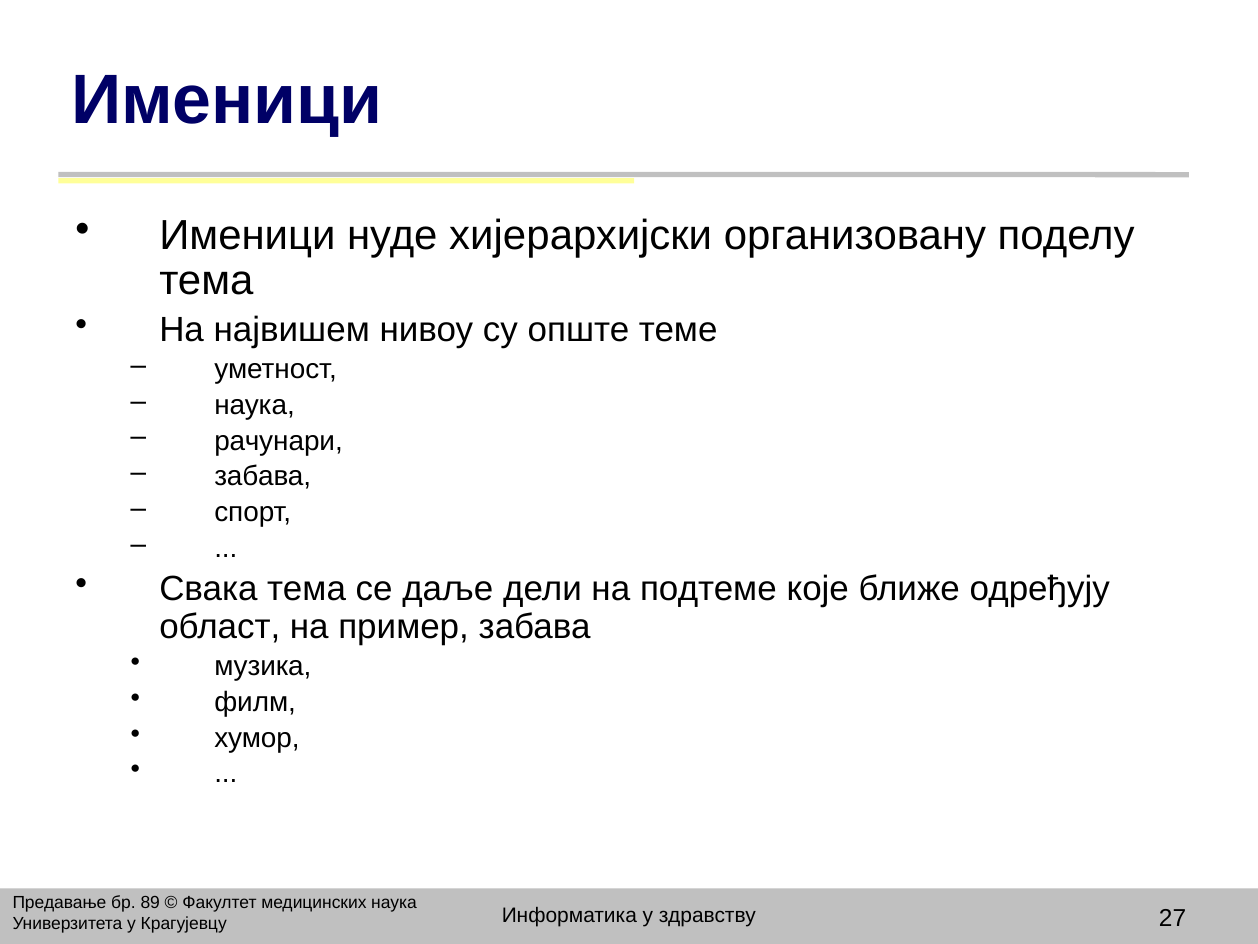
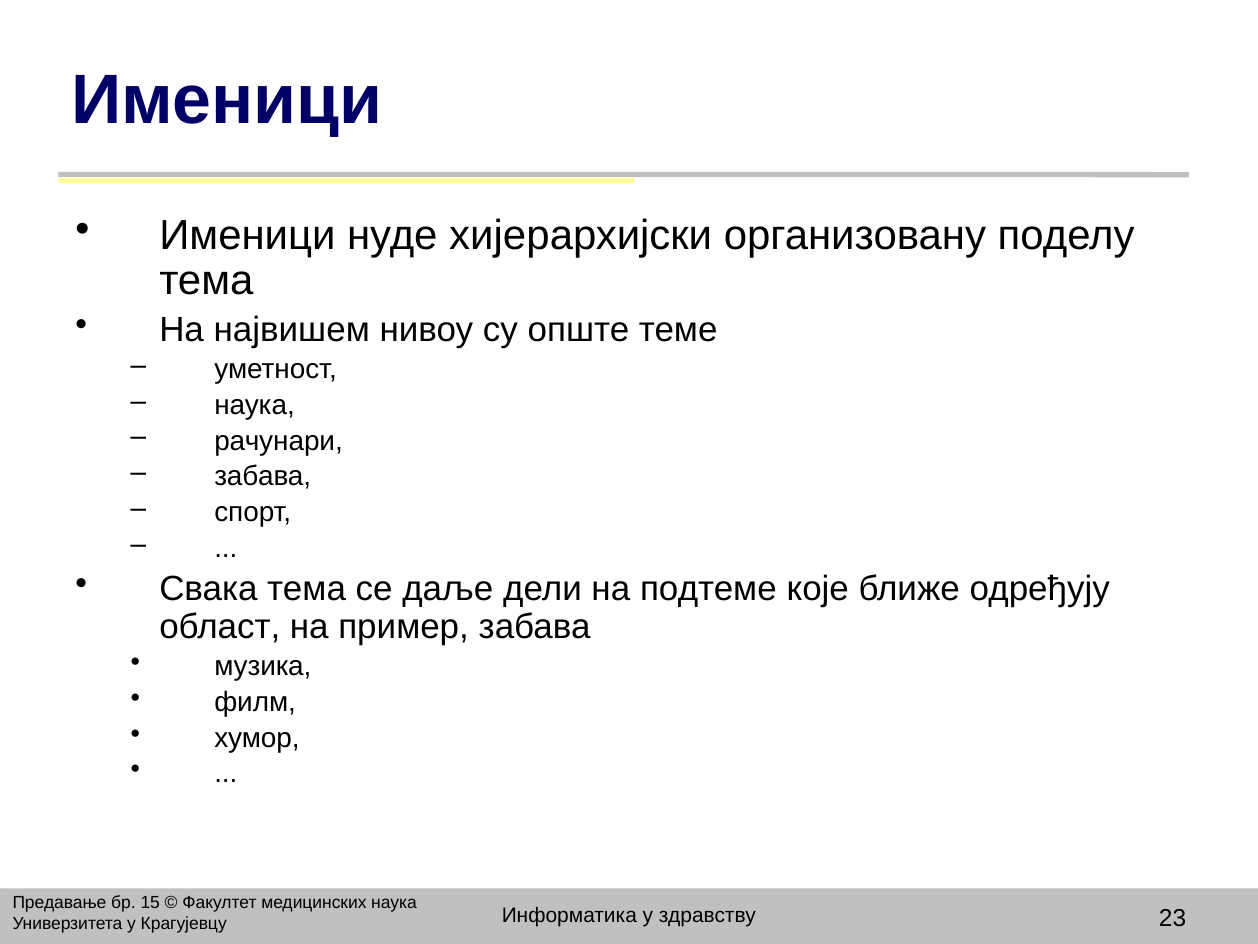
89: 89 -> 15 (150, 902)
27: 27 -> 23 (1173, 918)
